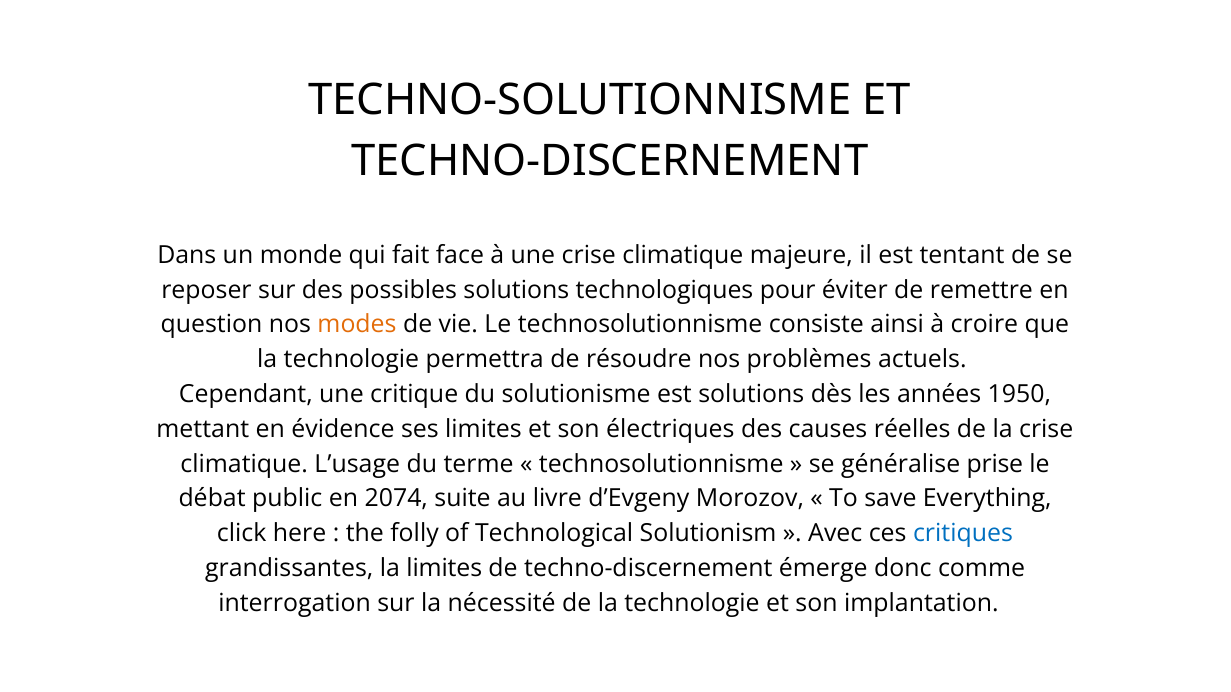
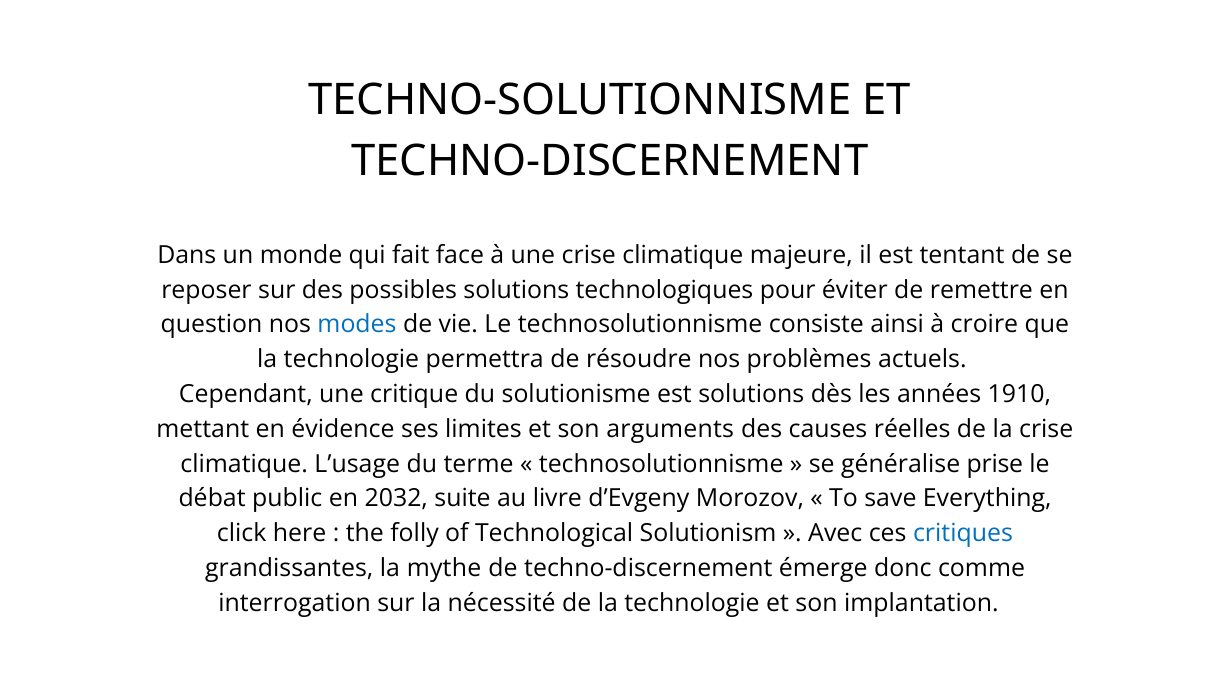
modes colour: orange -> blue (357, 325)
1950: 1950 -> 1910 (1019, 394)
électriques: électriques -> arguments (670, 429)
2074: 2074 -> 2032 (396, 499)
la limites: limites -> mythe (444, 569)
